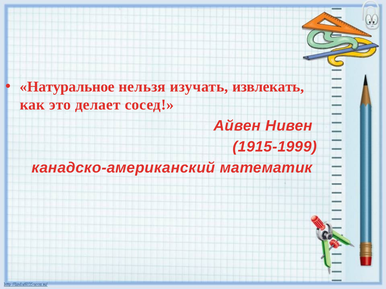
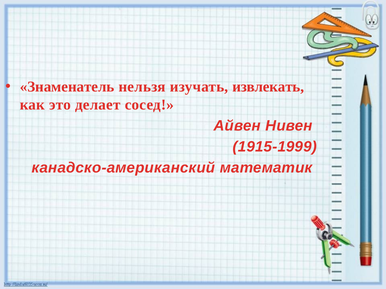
Натуральное: Натуральное -> Знаменатель (67, 87)
